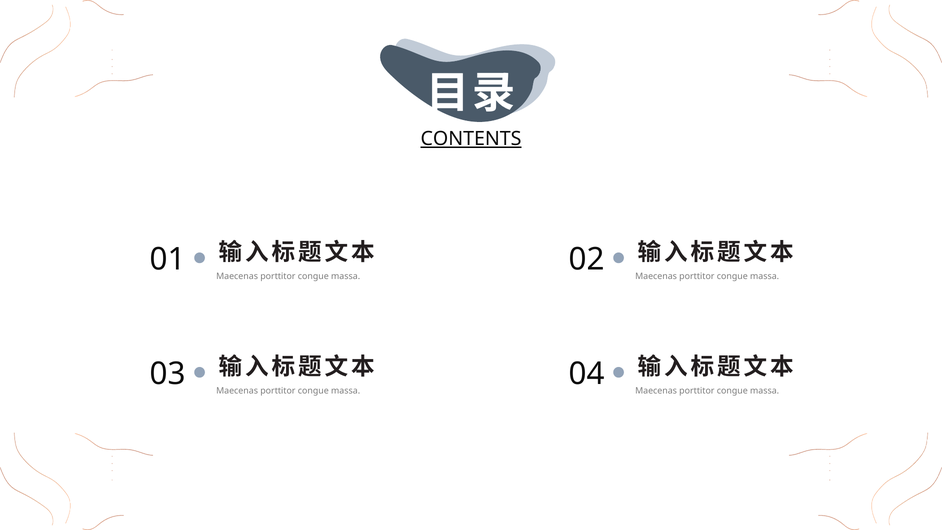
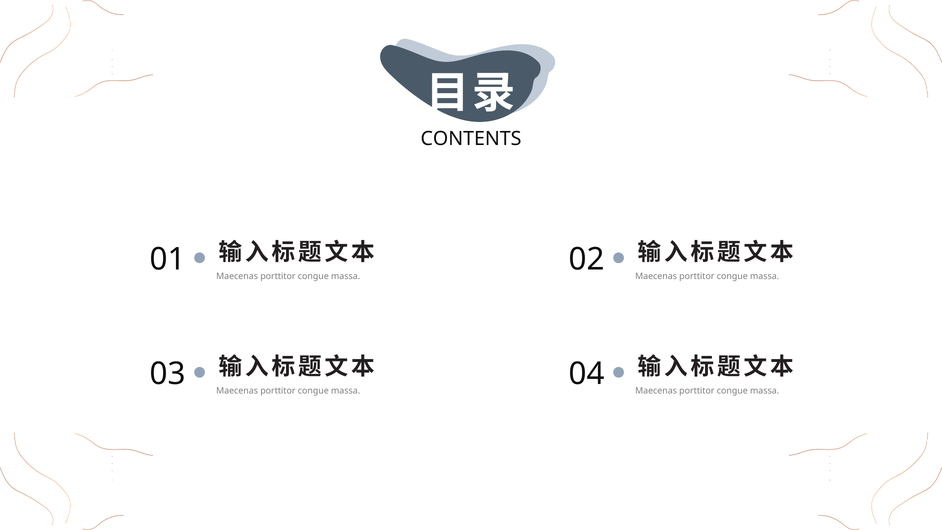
CONTENTS underline: present -> none (471, 139)
